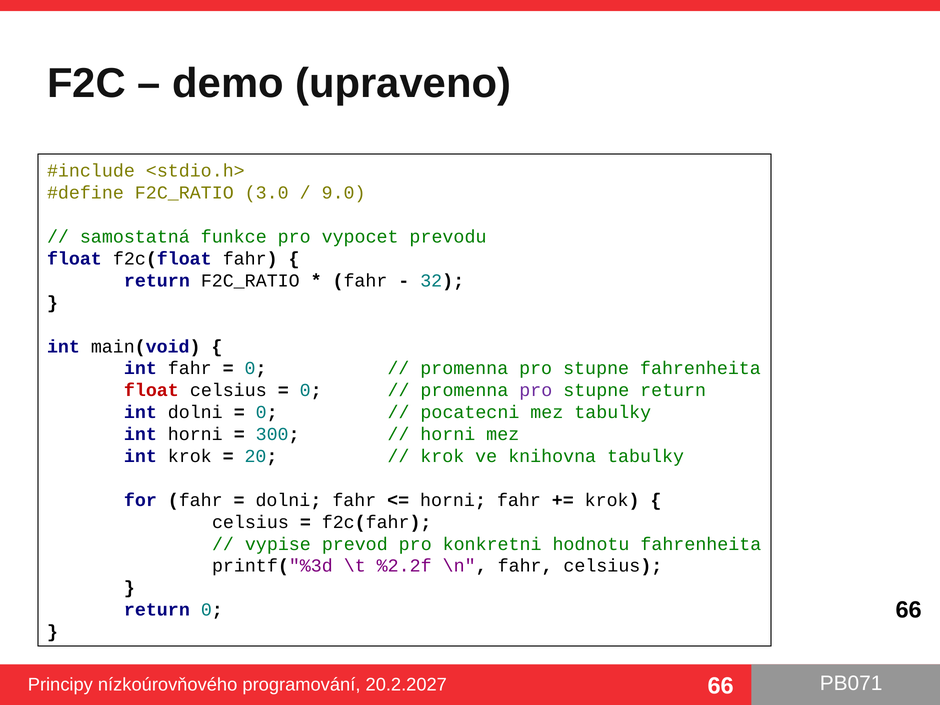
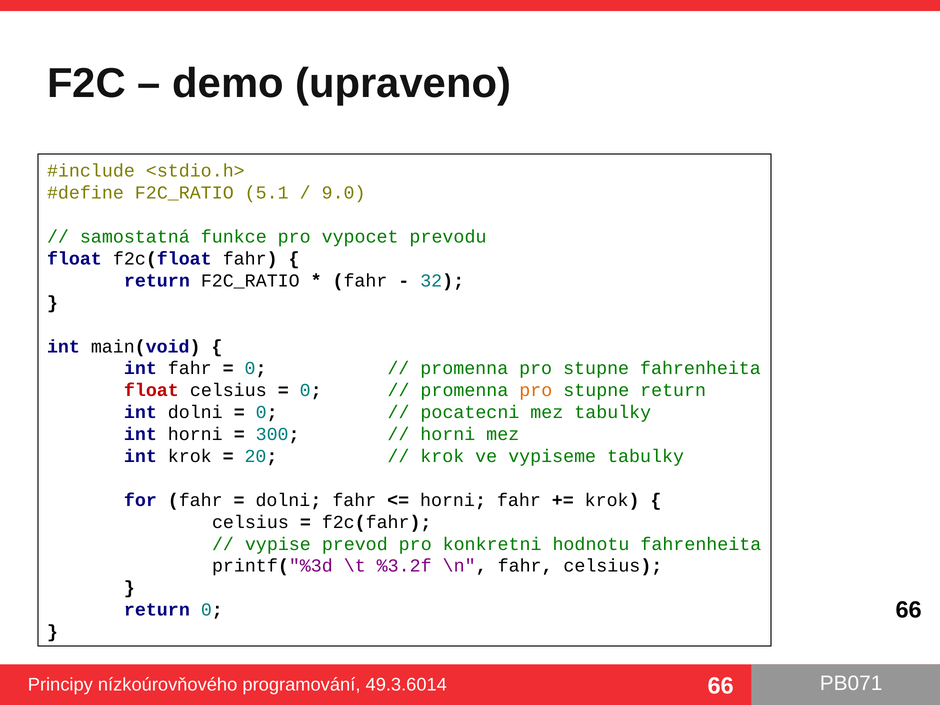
3.0: 3.0 -> 5.1 (267, 193)
pro colour: purple -> orange (536, 390)
knihovna: knihovna -> vypiseme (552, 456)
%2.2f: %2.2f -> %3.2f (404, 566)
20.2.2027: 20.2.2027 -> 49.3.6014 (406, 685)
